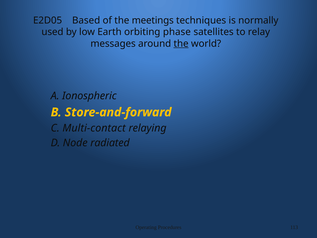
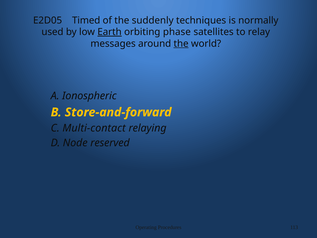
Based: Based -> Timed (86, 20)
meetings: meetings -> suddenly (153, 20)
Earth underline: none -> present (110, 32)
radiated: radiated -> reserved (110, 143)
